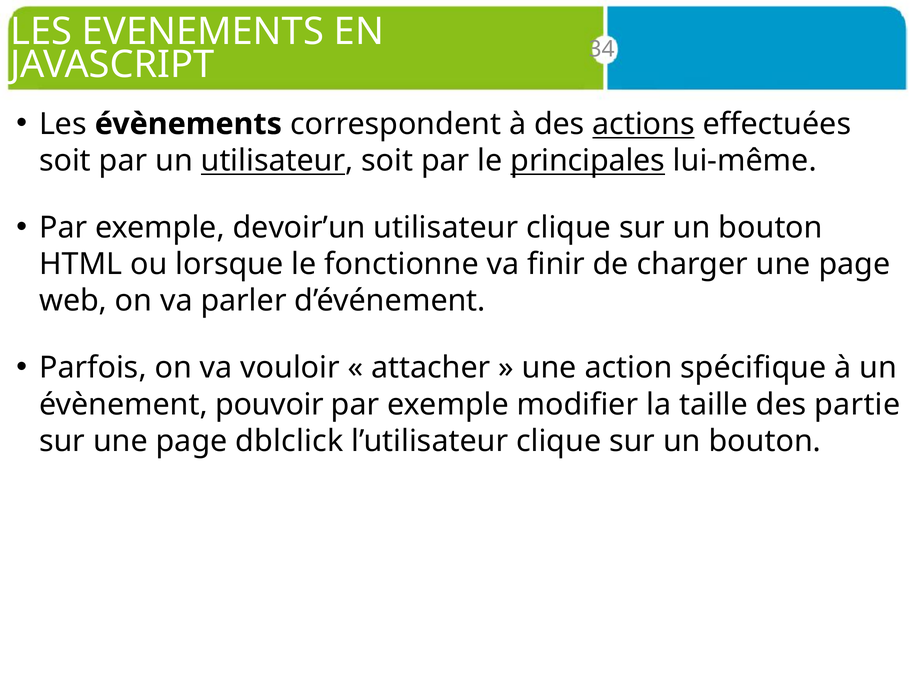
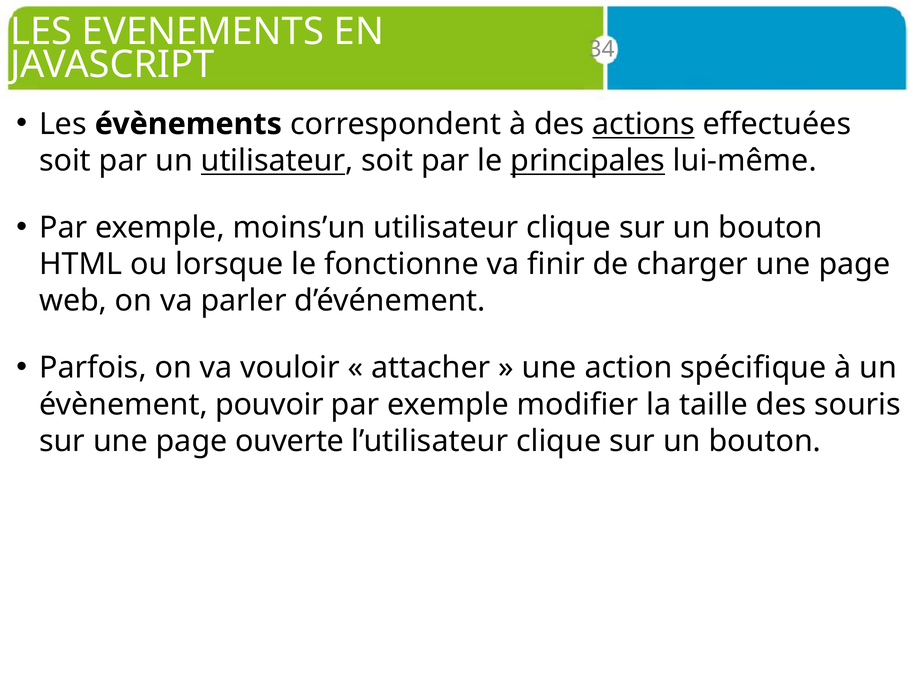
devoir’un: devoir’un -> moins’un (299, 227)
partie: partie -> souris (858, 404)
dblclick: dblclick -> ouverte (290, 441)
